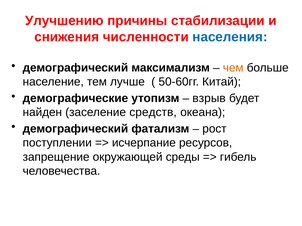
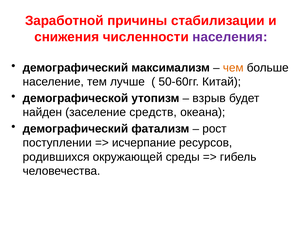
Улучшению: Улучшению -> Заработной (64, 21)
населения colour: blue -> purple (230, 37)
демографические: демографические -> демографической (75, 99)
запрещение: запрещение -> родившихся (56, 157)
